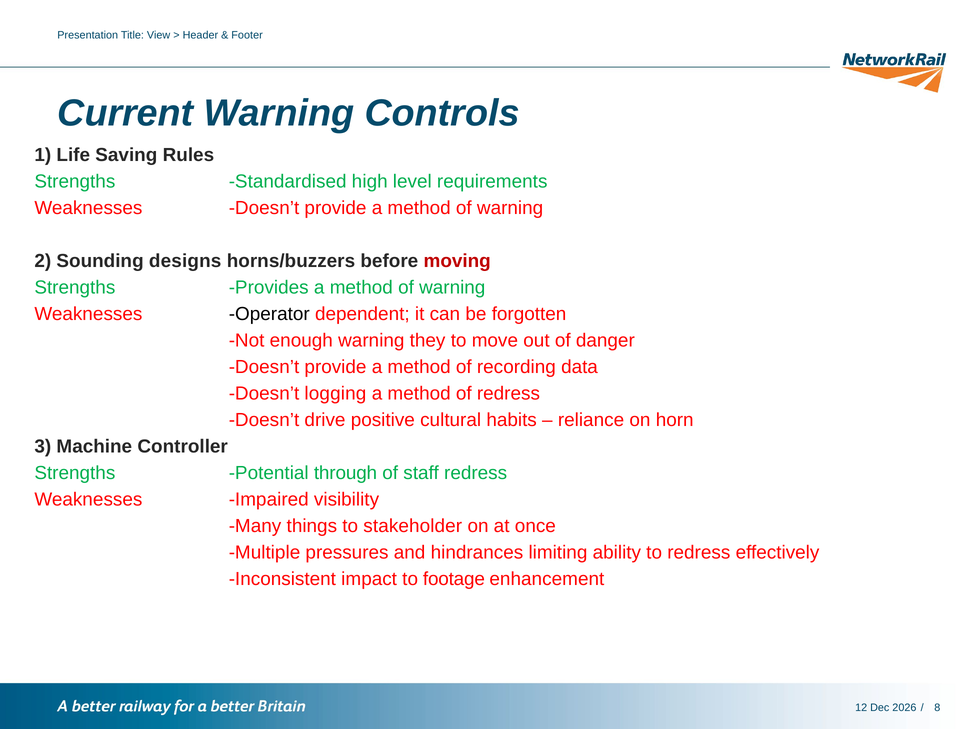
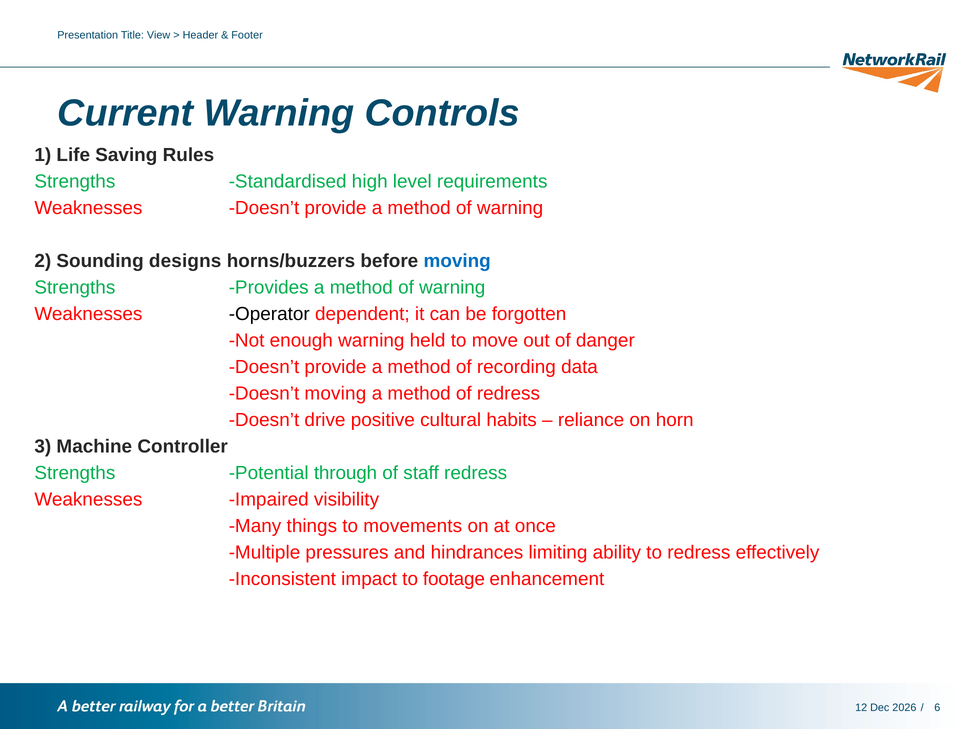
moving colour: red -> blue (457, 261)
they: they -> held (428, 341)
Doesn’t logging: logging -> moving (335, 394)
stakeholder: stakeholder -> movements (413, 526)
8: 8 -> 6 (937, 708)
